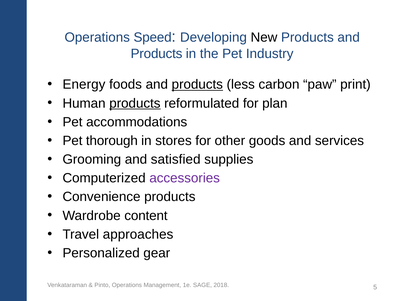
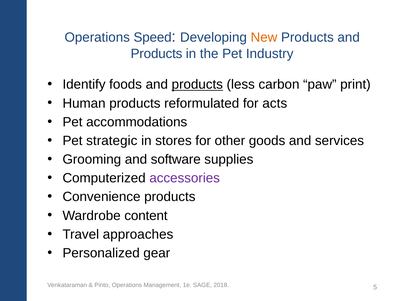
New colour: black -> orange (264, 37)
Energy: Energy -> Identify (84, 84)
products underline: present -> none (135, 103)
plan: plan -> acts (275, 103)
thorough: thorough -> strategic (112, 141)
satisfied: satisfied -> software (176, 159)
